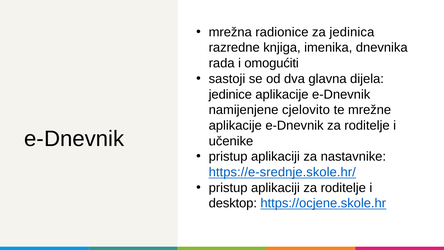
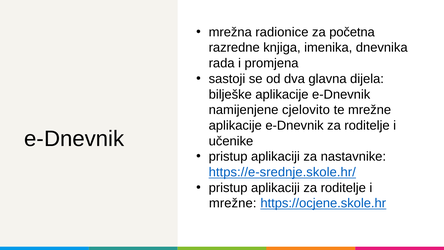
jedinica: jedinica -> početna (352, 32)
omogućiti: omogućiti -> promjena (272, 63)
jedinice: jedinice -> bilješke (230, 94)
desktop: desktop -> mrežne (233, 203)
